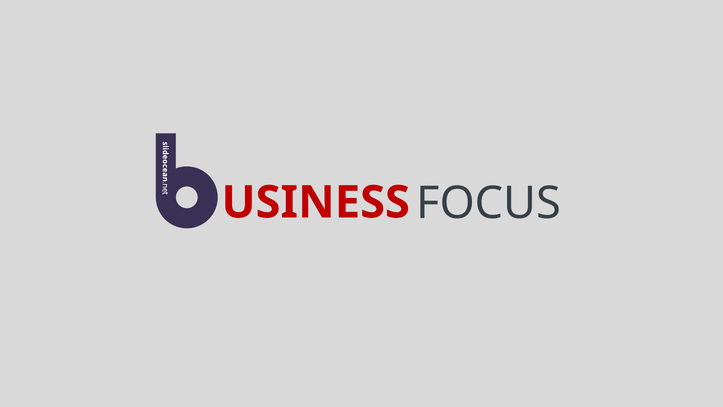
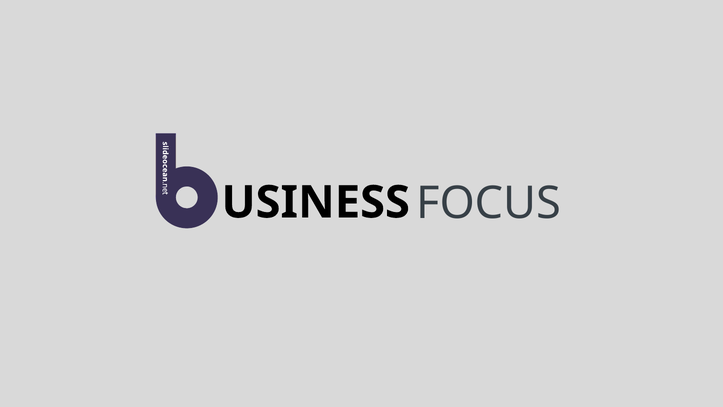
USINESS colour: red -> black (316, 202)
